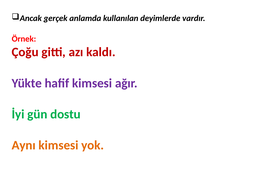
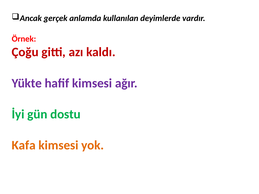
Aynı: Aynı -> Kafa (24, 145)
